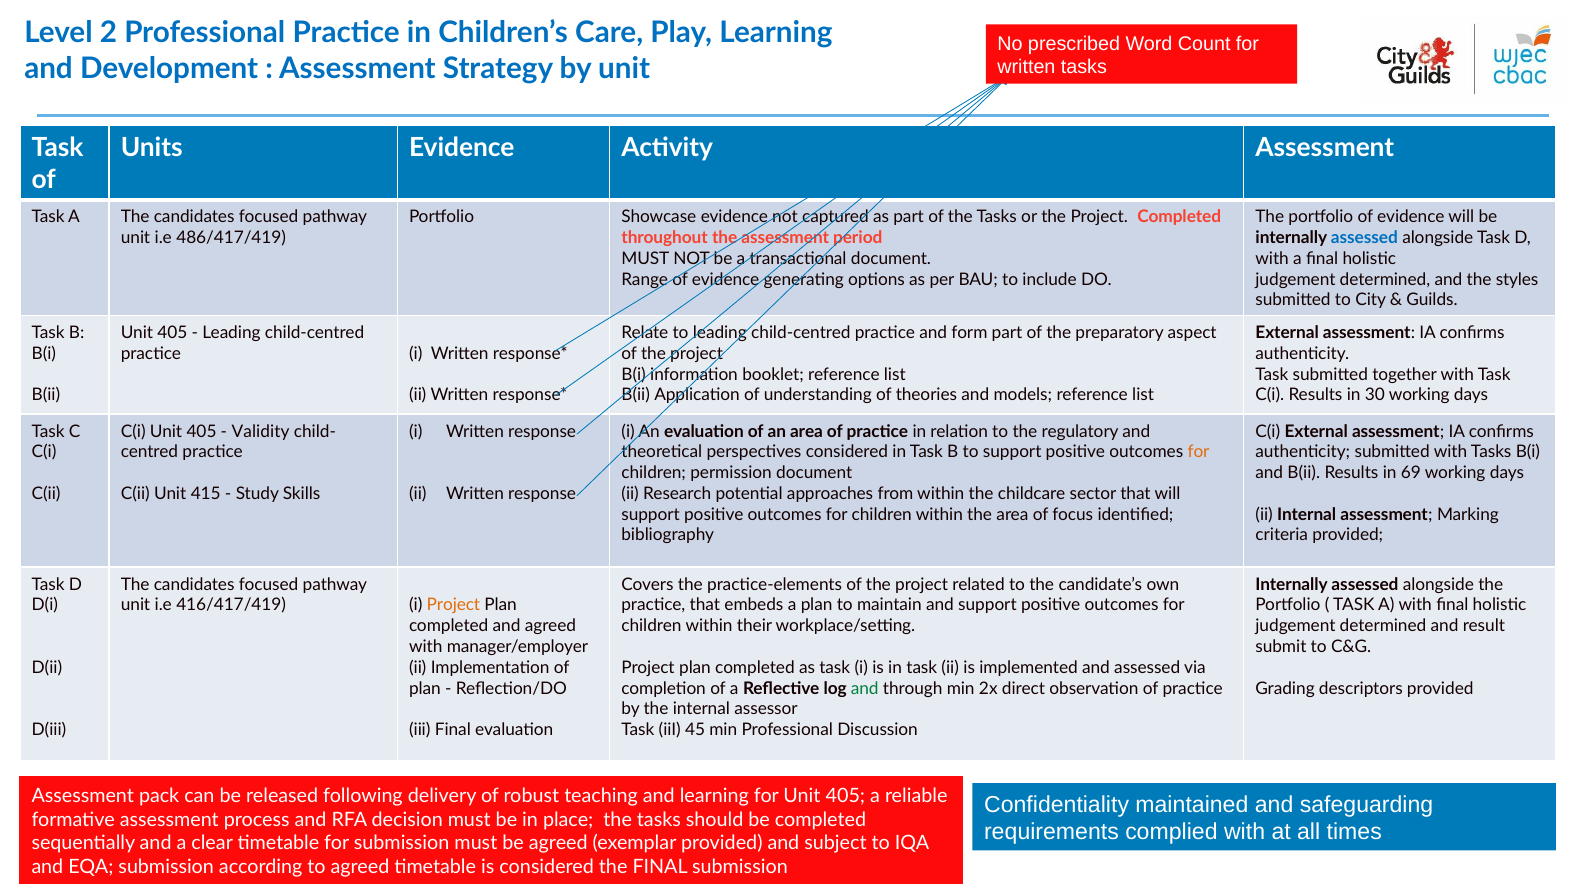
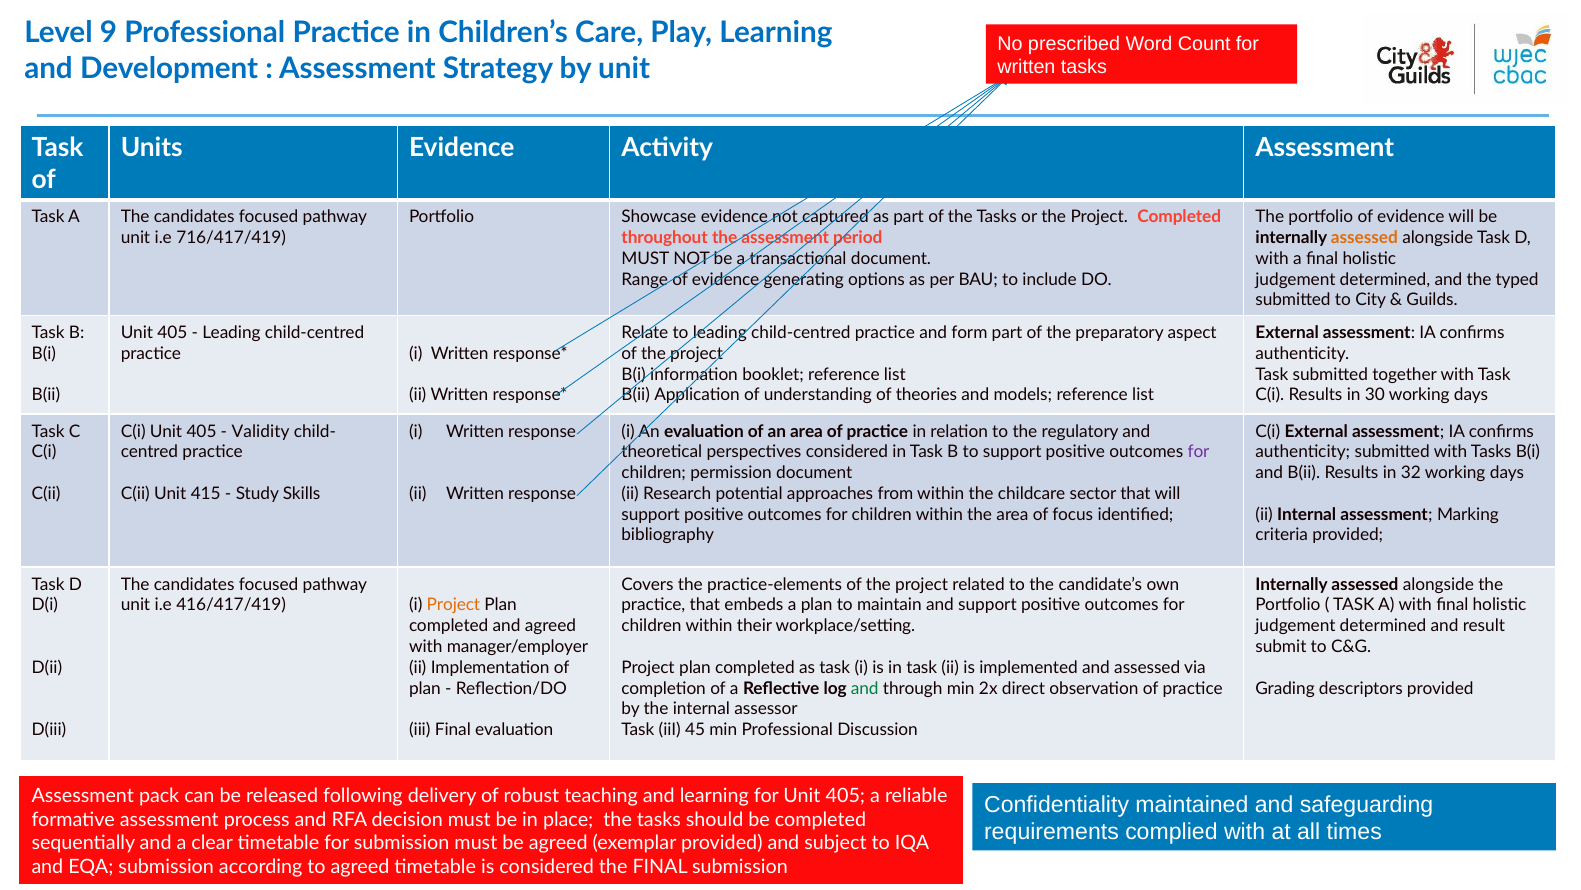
2: 2 -> 9 (108, 33)
486/417/419: 486/417/419 -> 716/417/419 (231, 238)
assessed colour: blue -> orange (1364, 238)
styles: styles -> typed (1517, 279)
for colour: orange -> purple (1199, 452)
69: 69 -> 32 (1411, 473)
